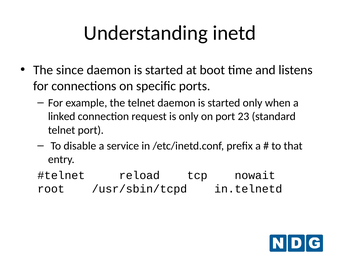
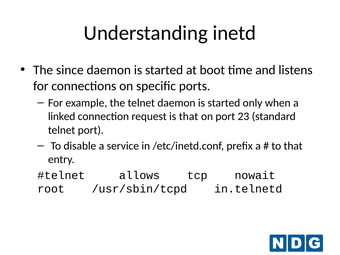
is only: only -> that (189, 116)
reload: reload -> allows (139, 175)
